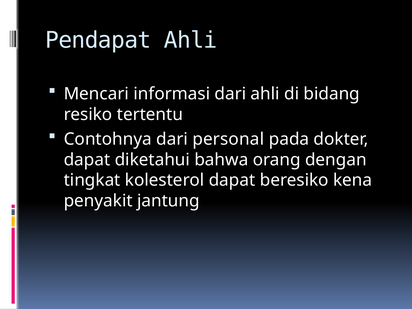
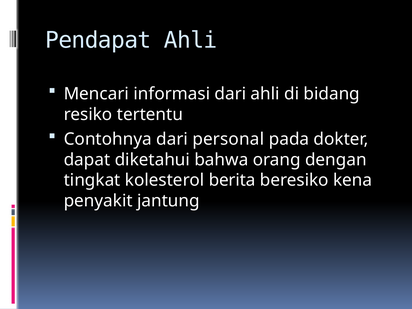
kolesterol dapat: dapat -> berita (232, 180)
